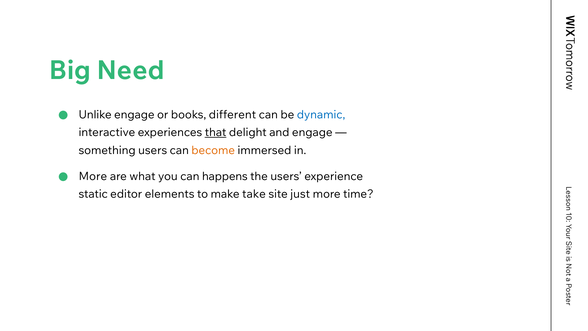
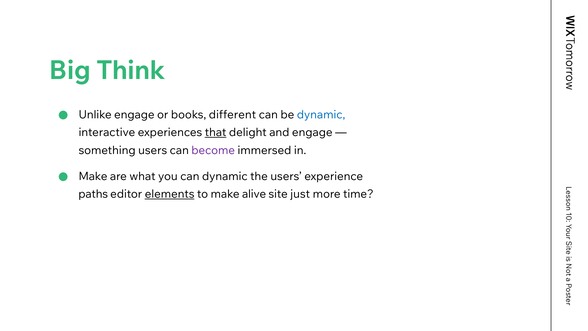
Need: Need -> Think (131, 71)
become colour: orange -> purple (213, 150)
More: More -> Make (93, 176)
can happens: happens -> dynamic (225, 176)
static: static -> paths (93, 194)
elements underline: none -> present (170, 194)
take: take -> alive (254, 194)
